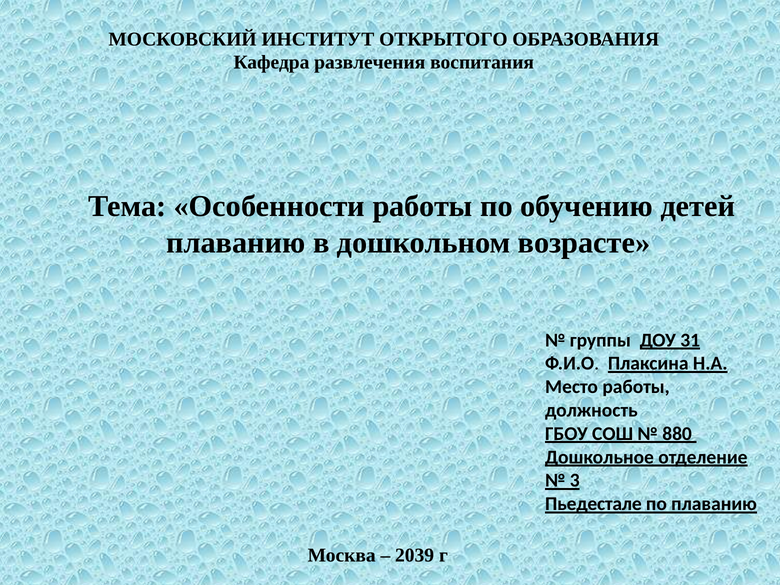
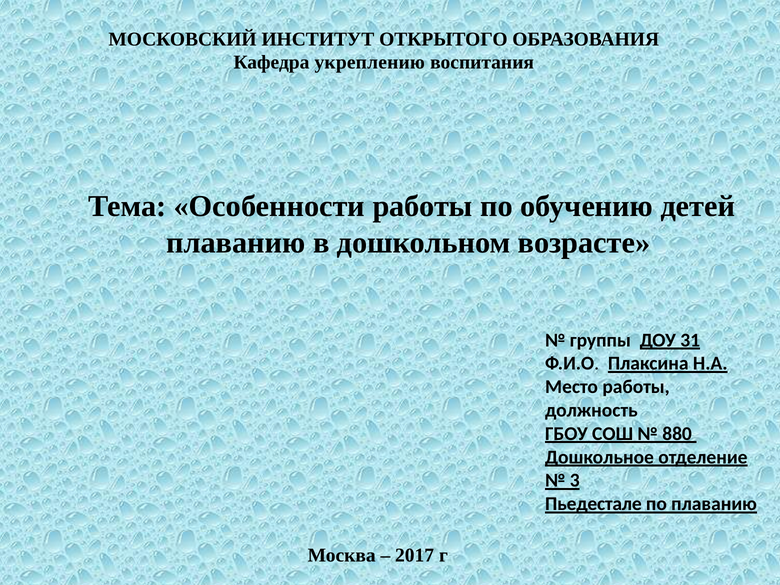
развлечения: развлечения -> укреплению (370, 63)
2039: 2039 -> 2017 (415, 555)
